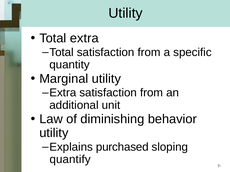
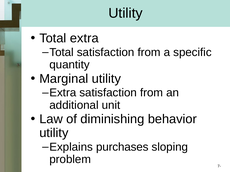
purchased: purchased -> purchases (122, 147)
quantify: quantify -> problem (70, 160)
